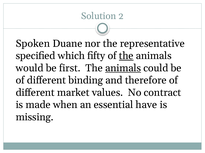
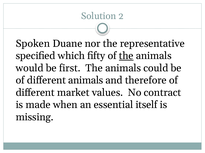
animals underline: present -> none (123, 68)
different binding: binding -> animals (86, 81)
have: have -> itself (146, 105)
